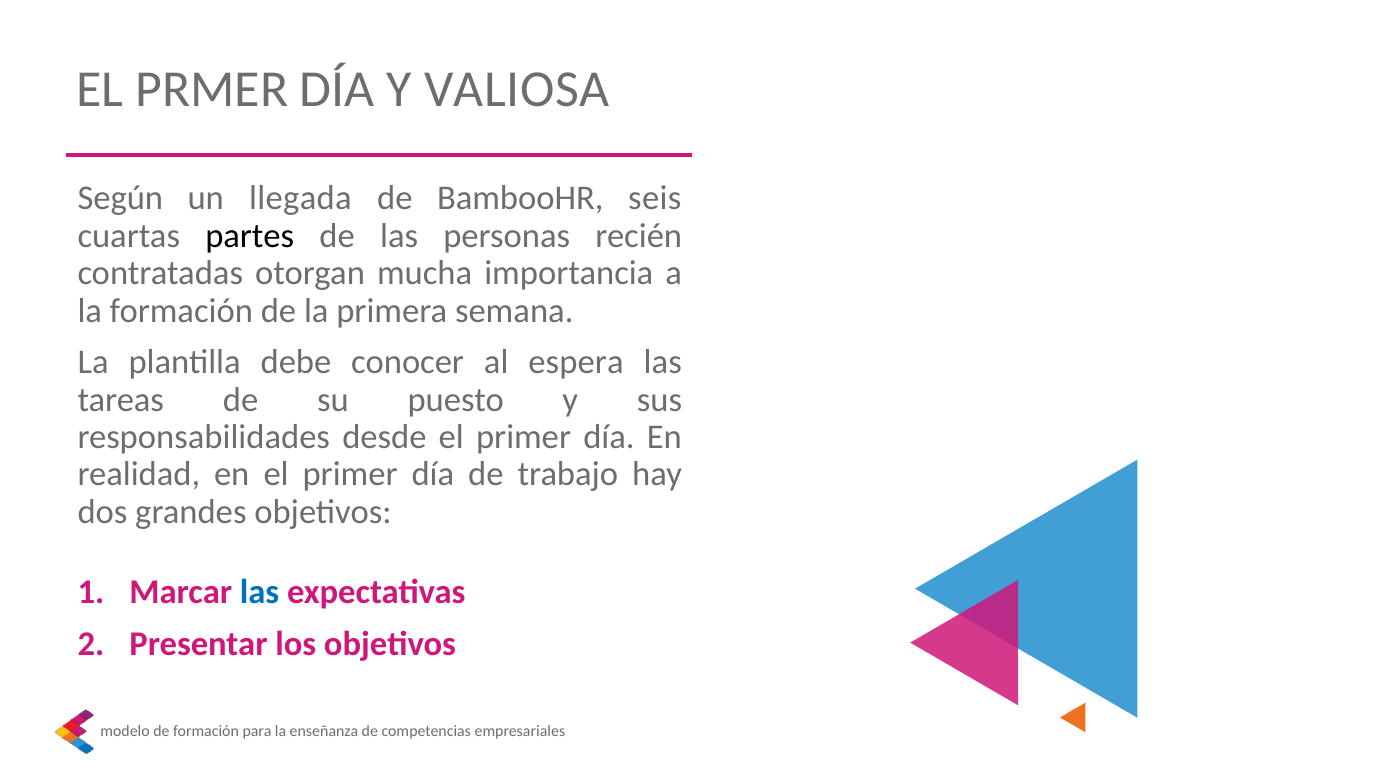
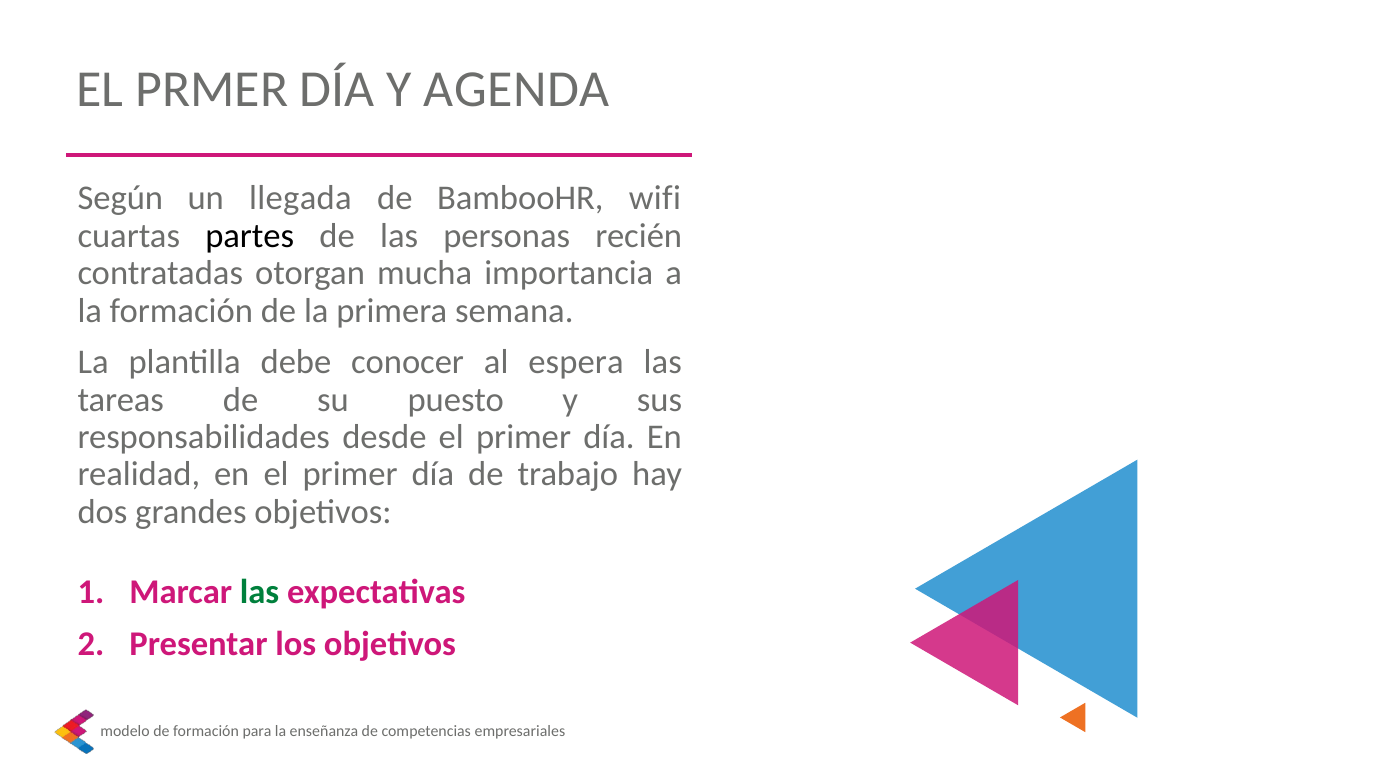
VALIOSA: VALIOSA -> AGENDA (517, 89)
seis: seis -> wifi (655, 198)
las colour: blue -> green (260, 592)
